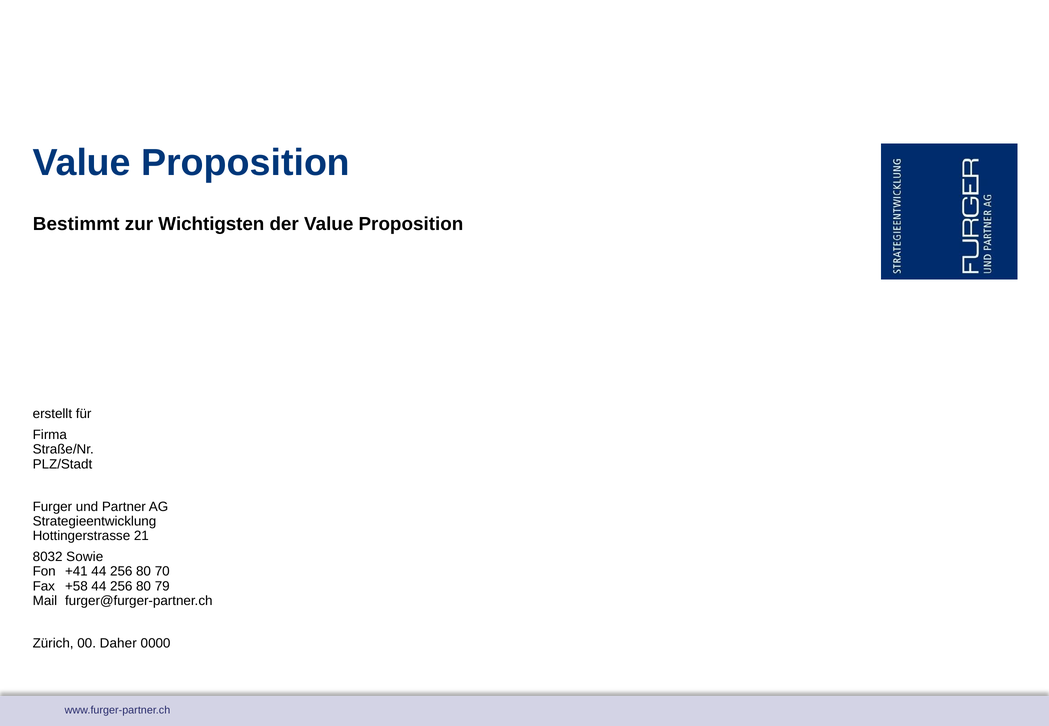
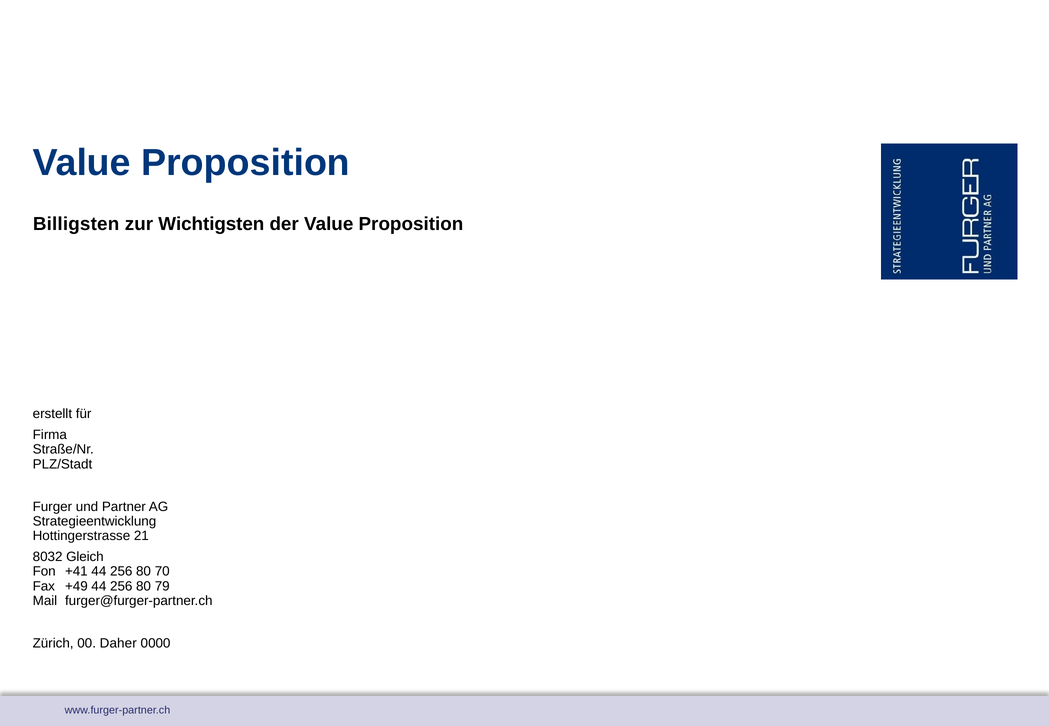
Bestimmt: Bestimmt -> Billigsten (76, 224)
Sowie: Sowie -> Gleich (85, 557)
+58: +58 -> +49 (76, 586)
